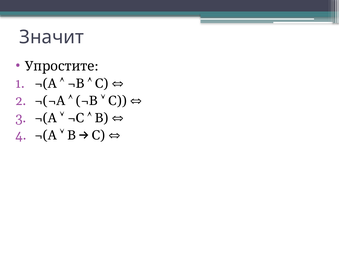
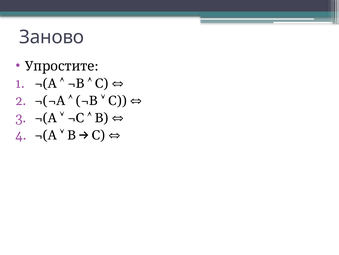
Значит: Значит -> Заново (52, 37)
